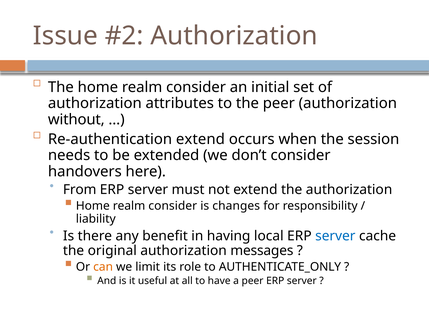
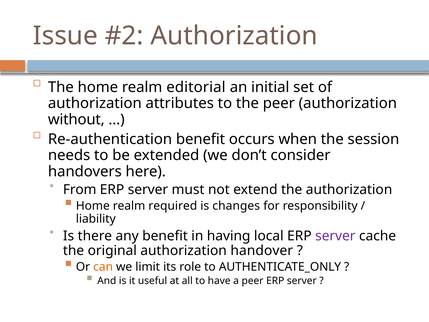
The home realm consider: consider -> editorial (196, 87)
Re-authentication extend: extend -> benefit (200, 139)
consider: consider -> required (173, 206)
server colour: blue -> purple (335, 236)
messages: messages -> handover (262, 250)
